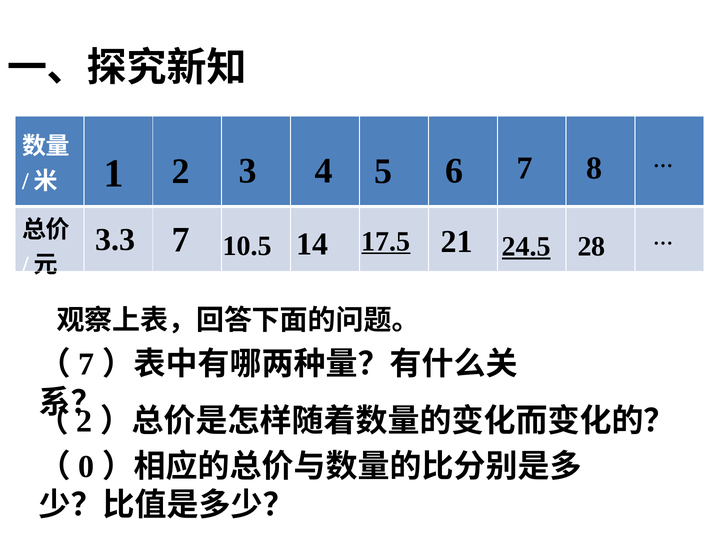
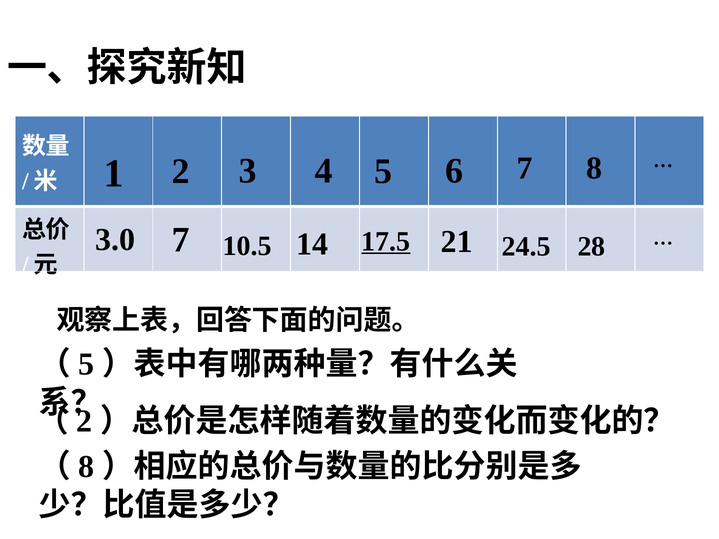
3.3: 3.3 -> 3.0 (115, 240)
24.5 underline: present -> none (526, 247)
7: 7 -> 5 (86, 364)
0: 0 -> 8 (86, 467)
